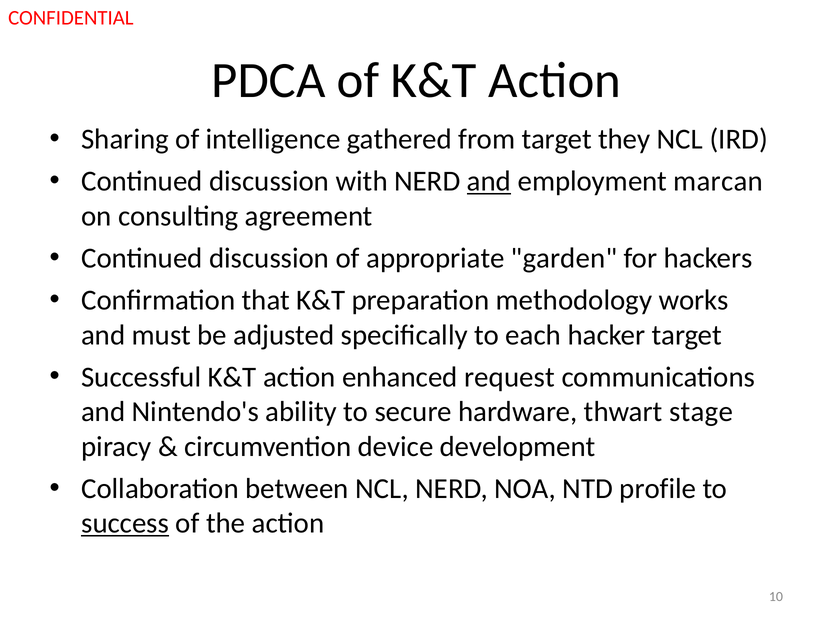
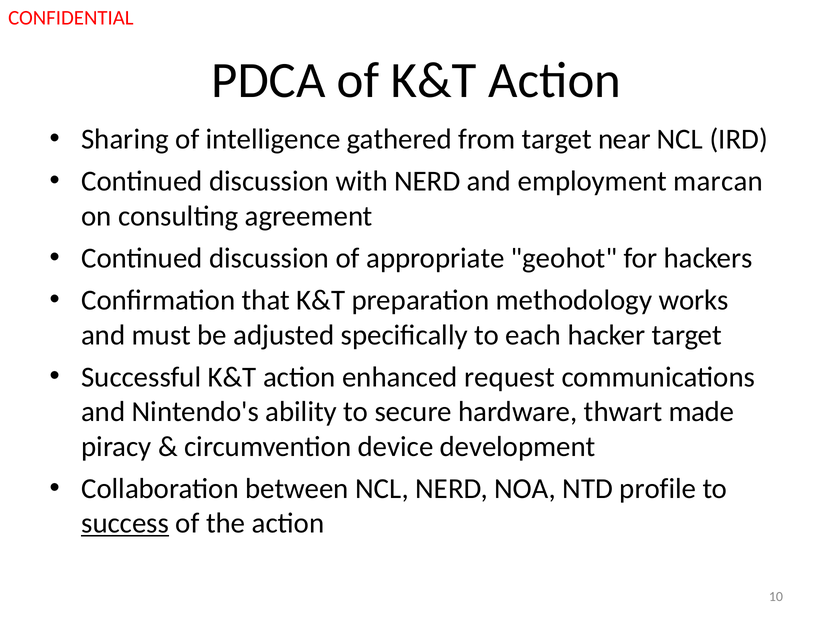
they: they -> near (624, 139)
and underline: present -> none (489, 181)
garden: garden -> geohot (564, 258)
stage: stage -> made (701, 412)
